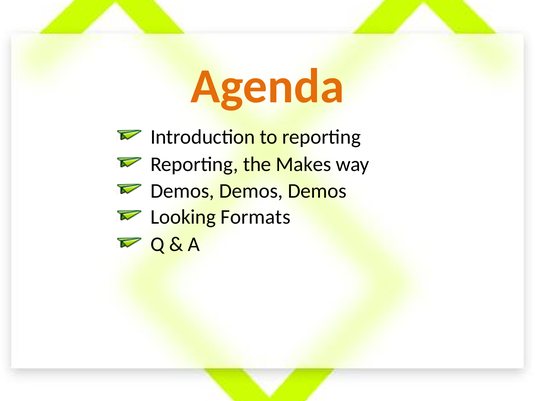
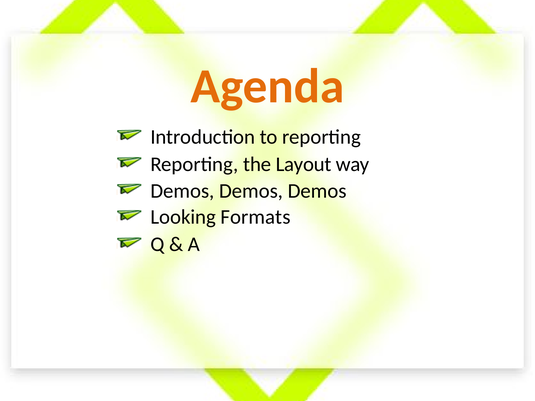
Makes: Makes -> Layout (304, 164)
